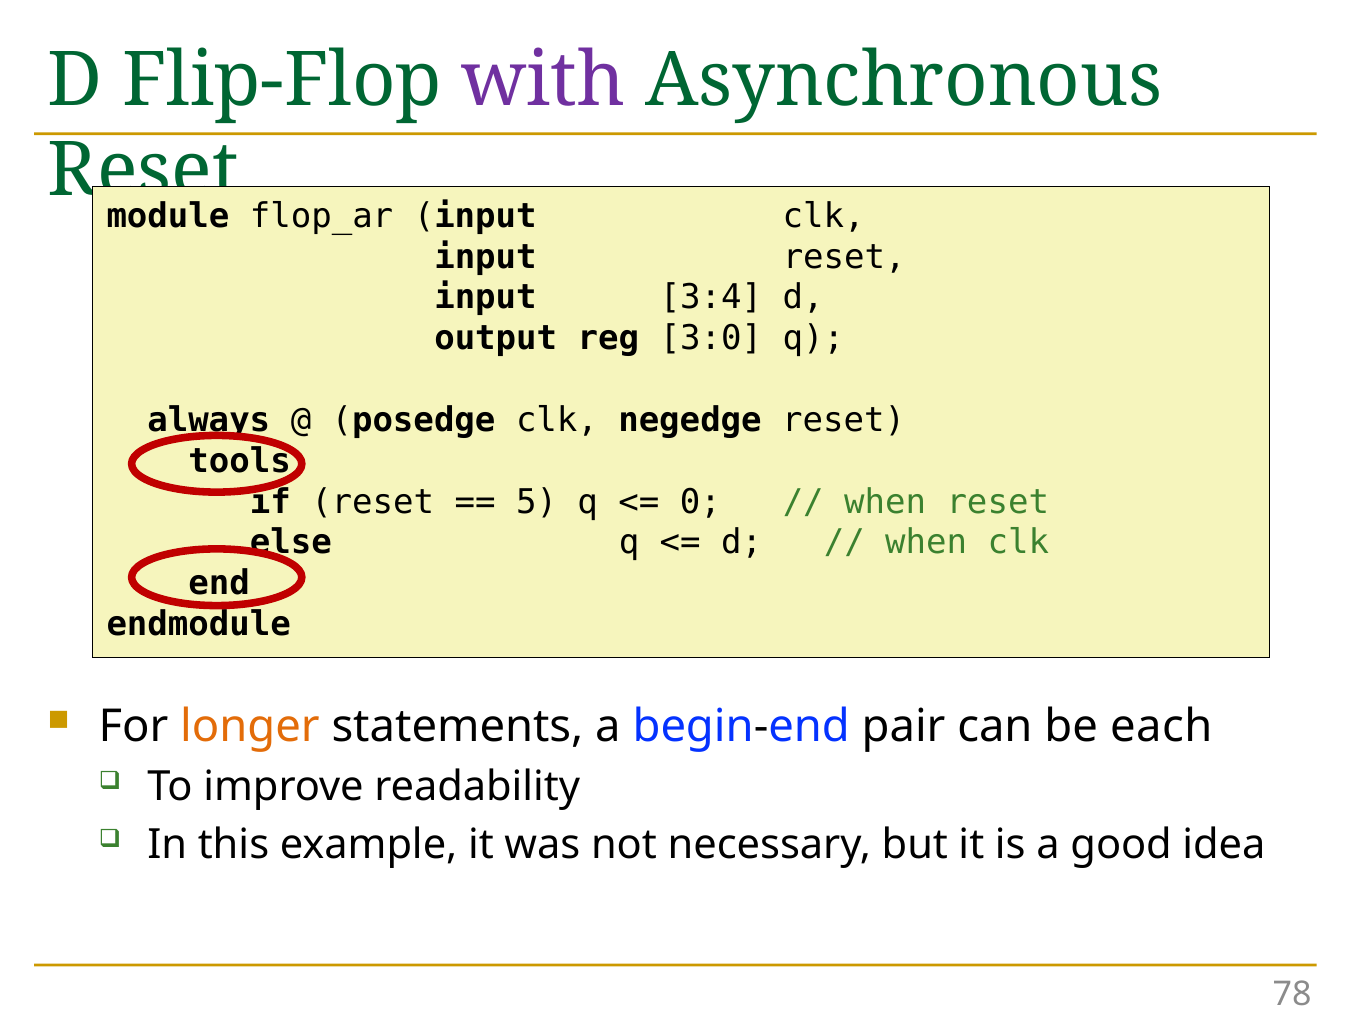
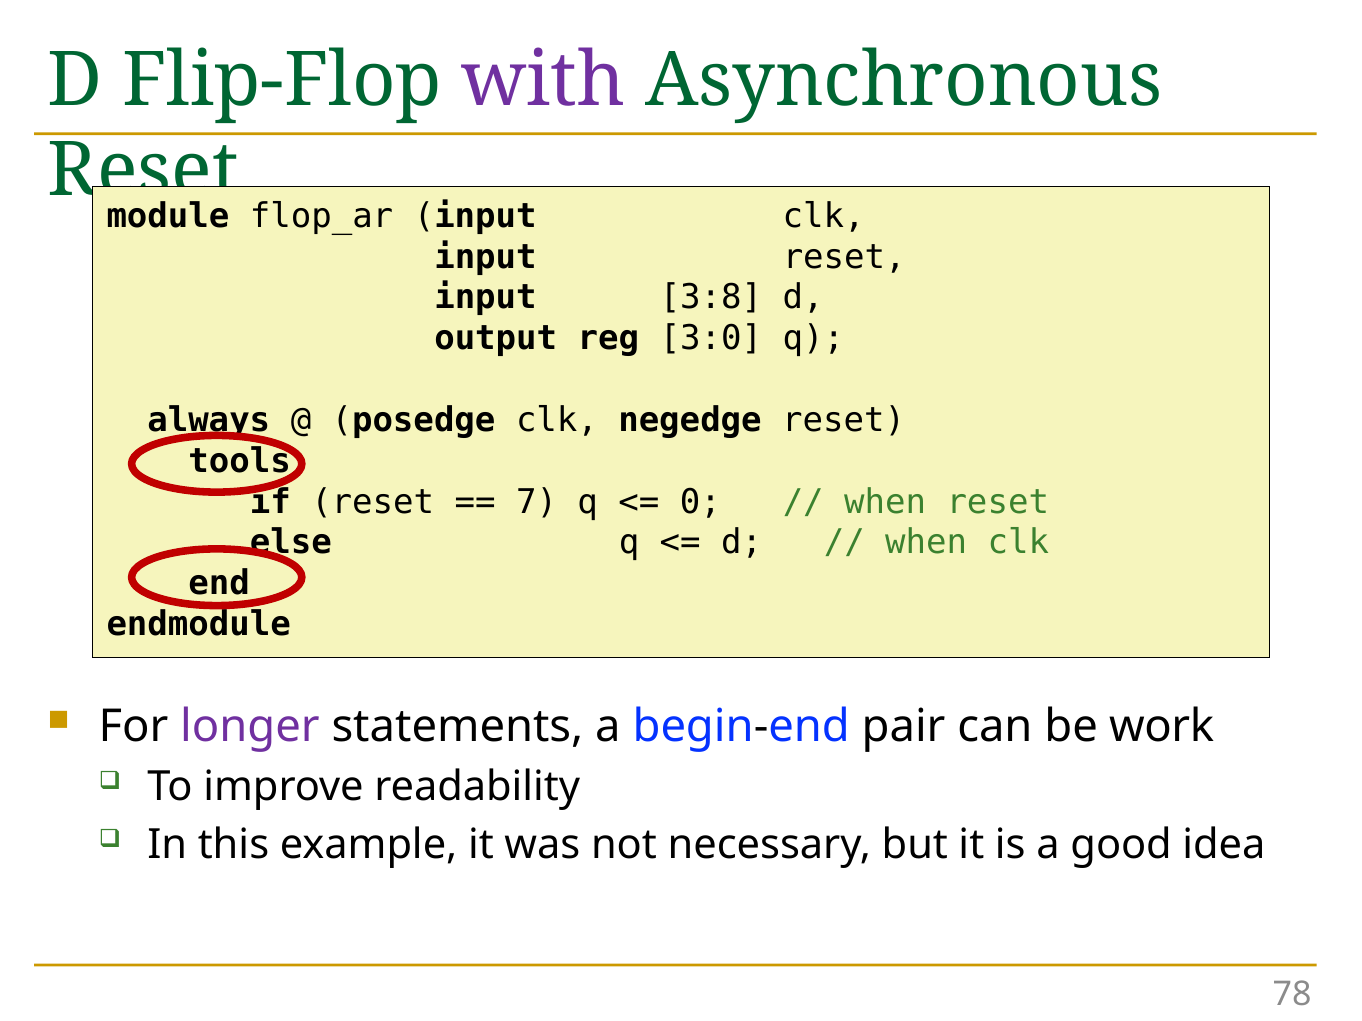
3:4: 3:4 -> 3:8 (711, 298)
5: 5 -> 7 (537, 502)
longer colour: orange -> purple (250, 727)
each: each -> work (1162, 727)
